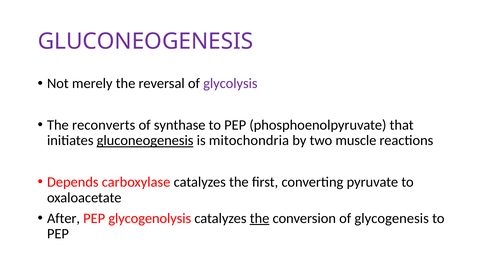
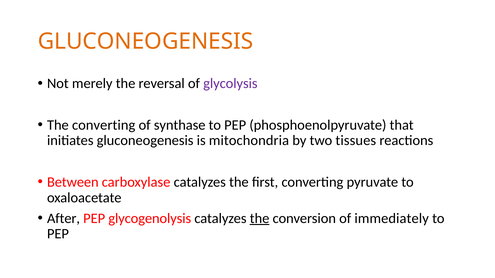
GLUCONEOGENESIS colour: purple -> orange (146, 42)
The reconverts: reconverts -> converting (104, 125)
gluconeogenesis underline: present -> none (145, 141)
muscle: muscle -> tissues (356, 141)
Depends: Depends -> Between (73, 182)
glycogenesis: glycogenesis -> immediately (392, 219)
